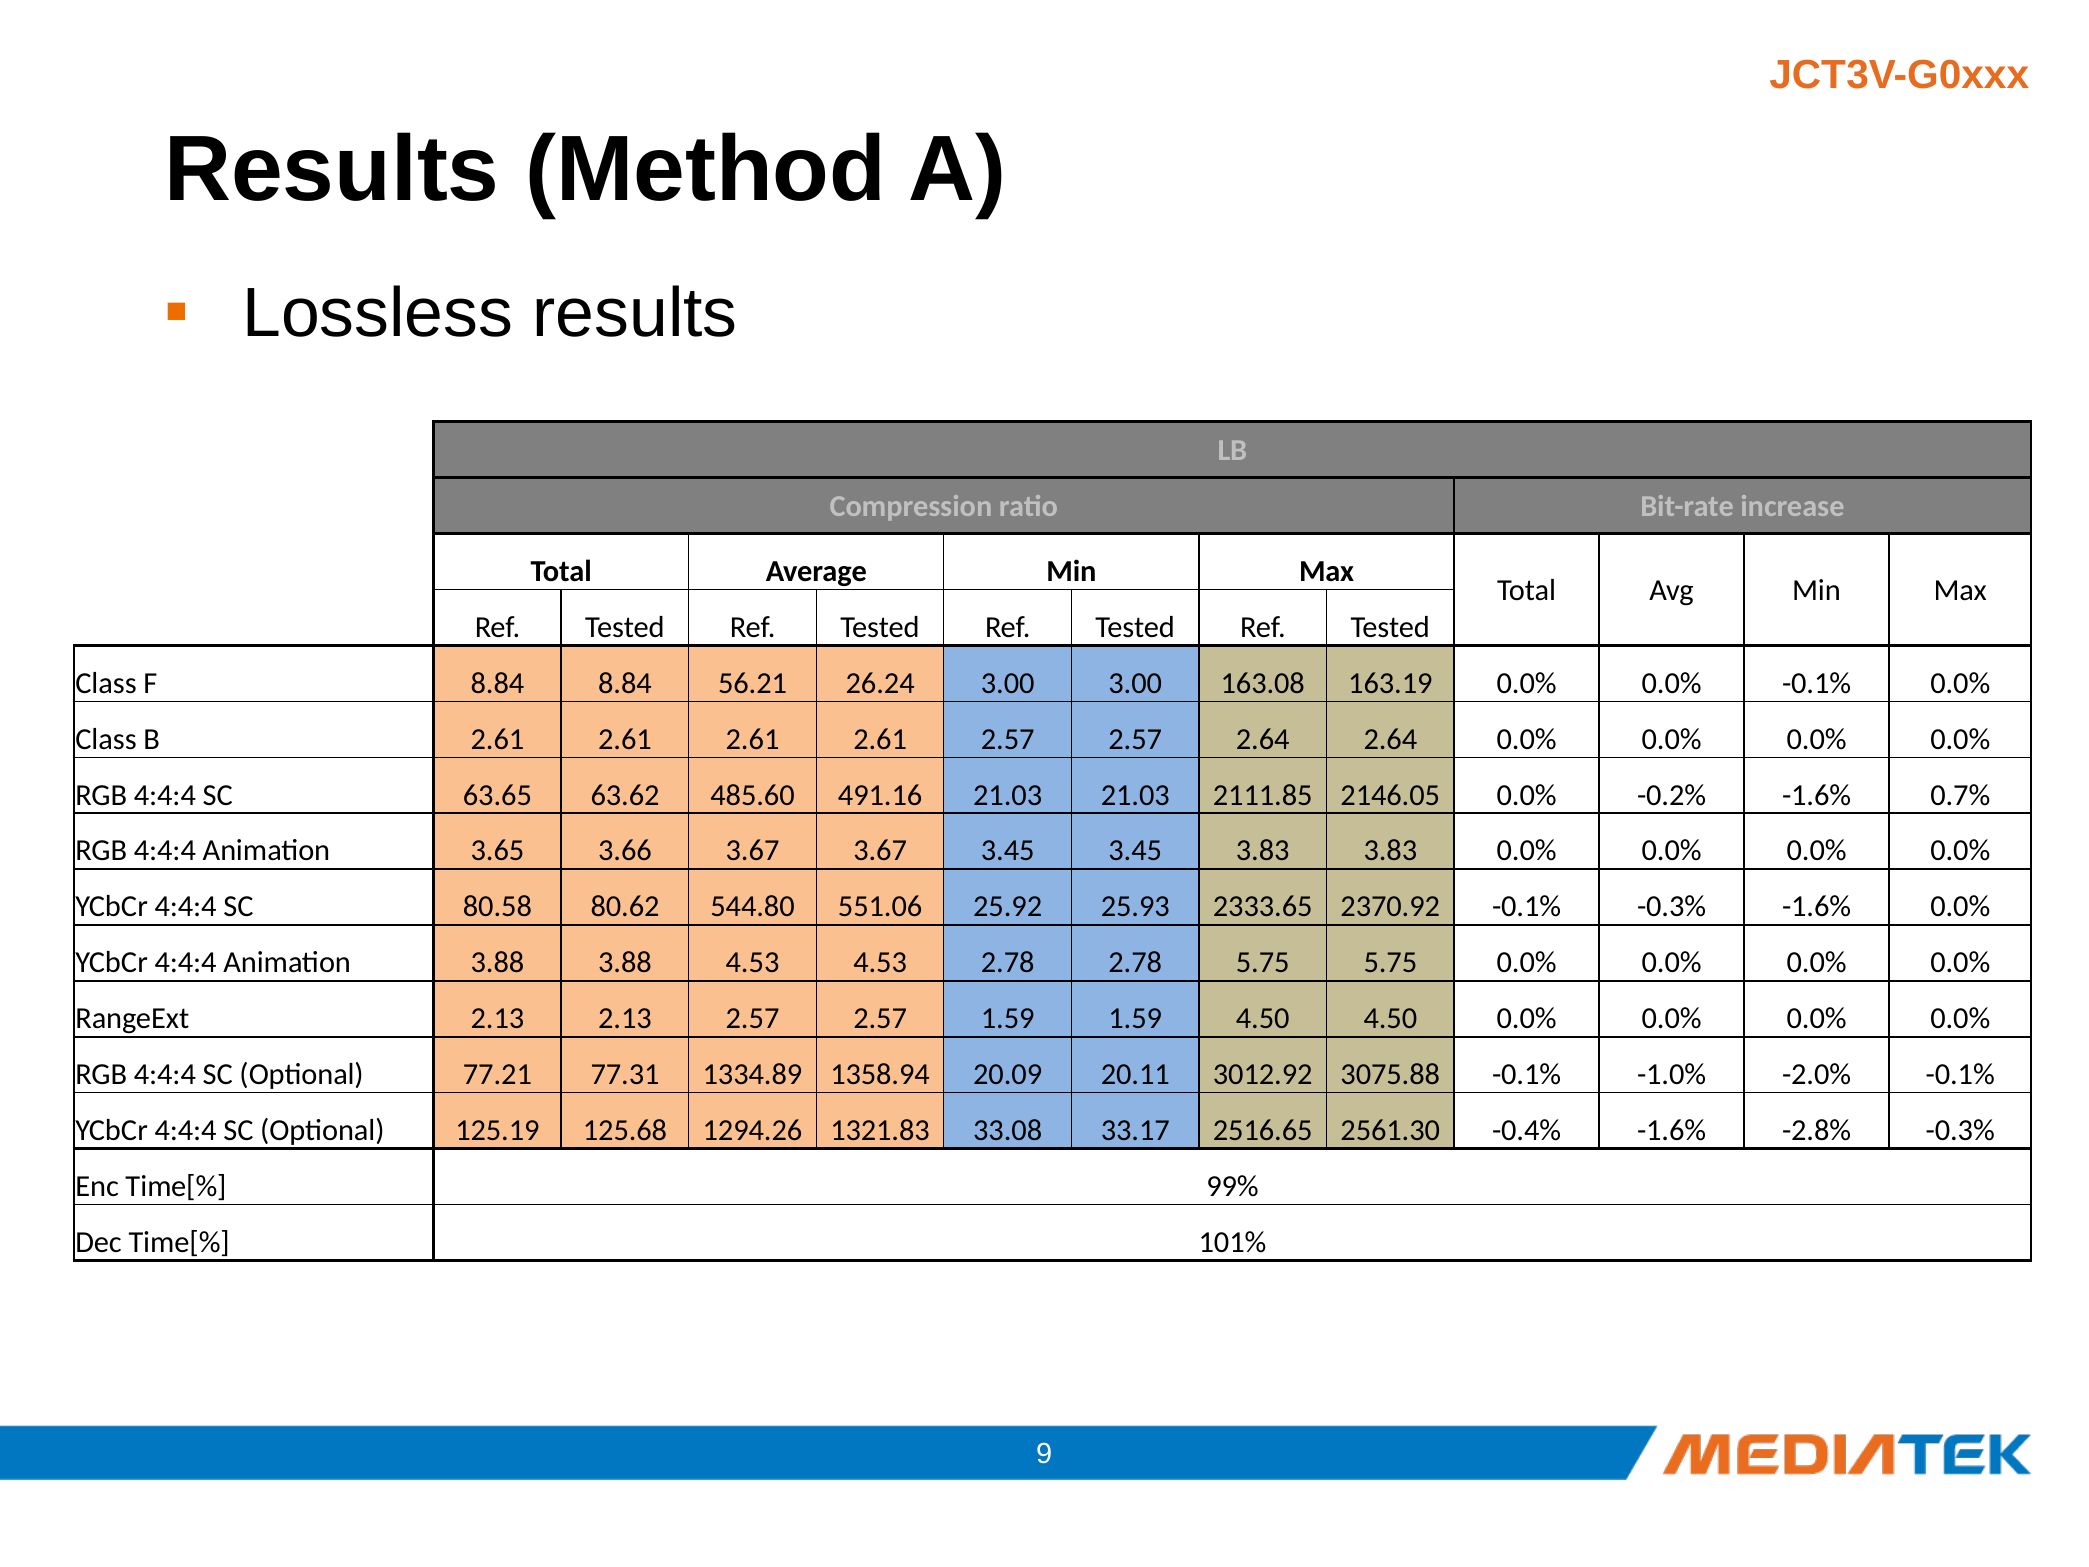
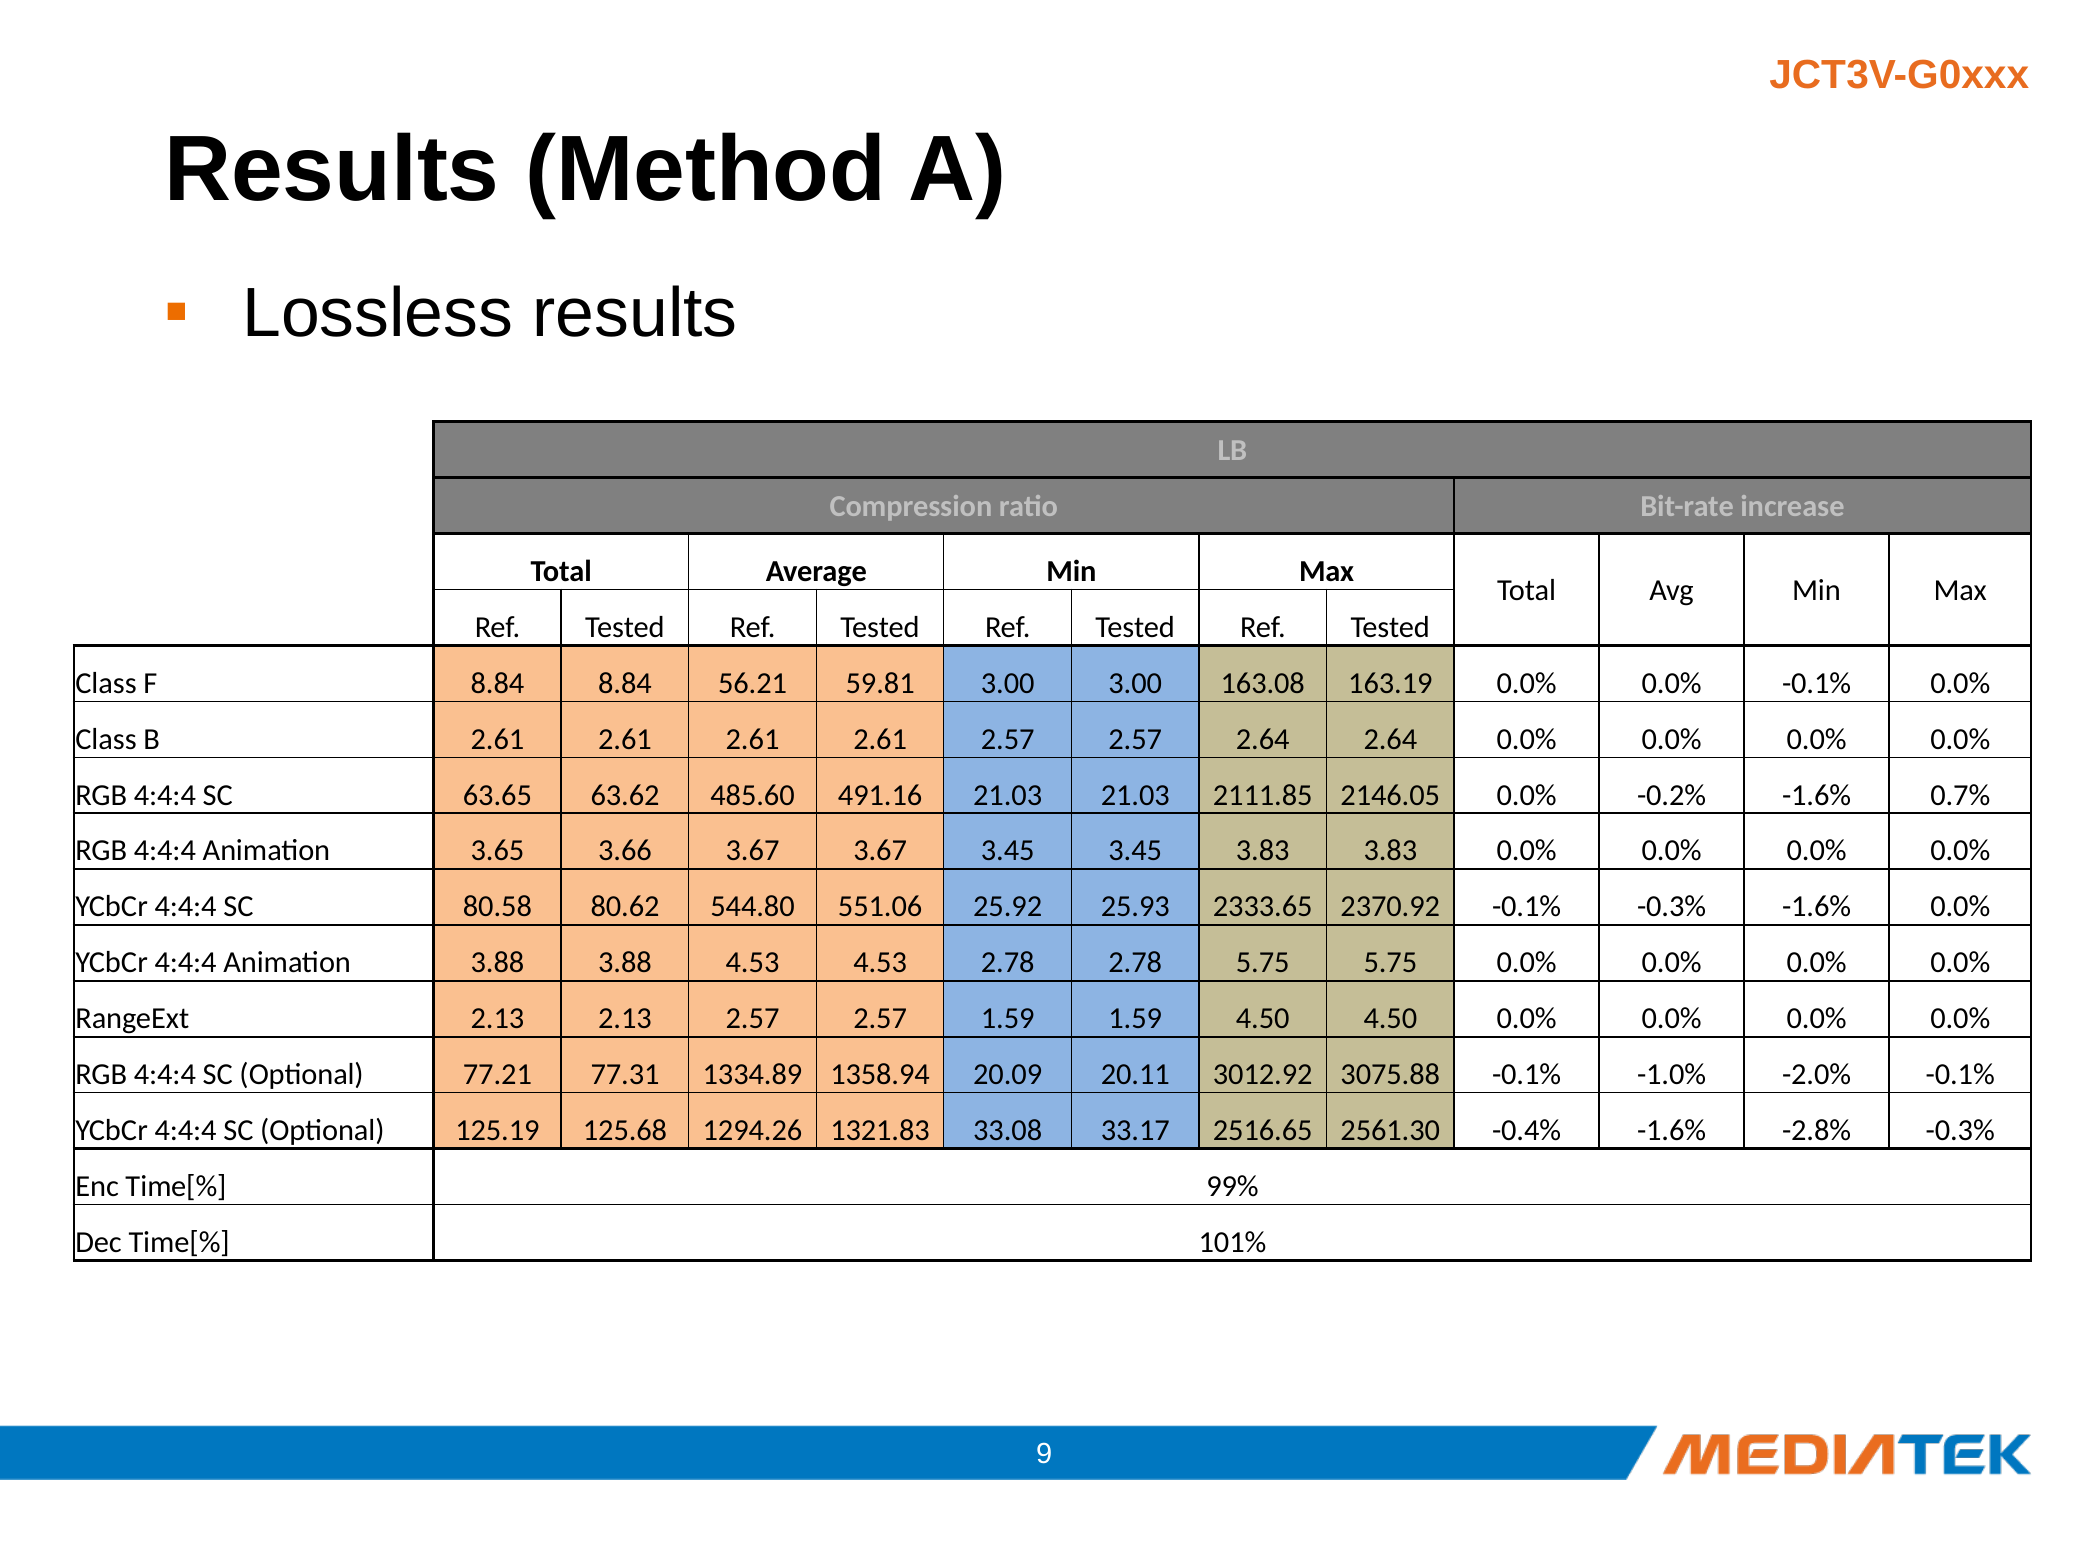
26.24: 26.24 -> 59.81 (880, 683)
